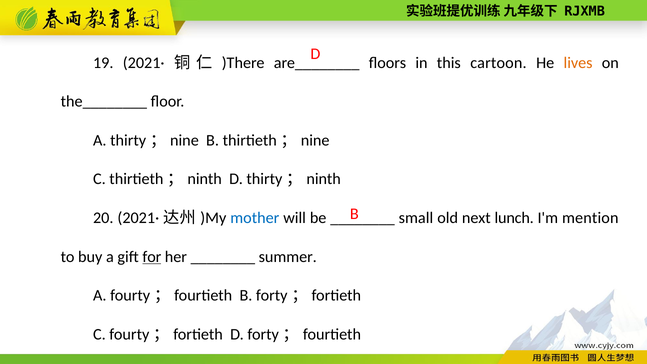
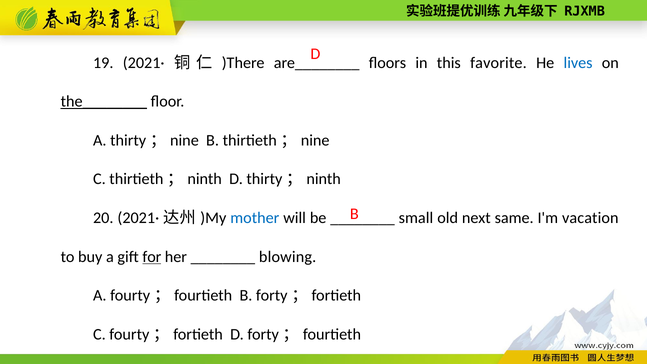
cartoon: cartoon -> favorite (498, 63)
lives colour: orange -> blue (578, 63)
the________ underline: none -> present (104, 101)
lunch: lunch -> same (514, 218)
mention: mention -> vacation (590, 218)
summer: summer -> blowing (288, 257)
